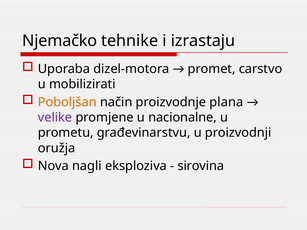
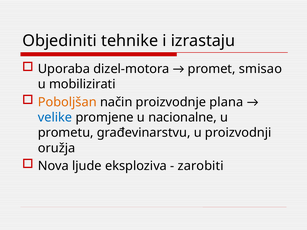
Njemačko: Njemačko -> Objediniti (60, 41)
carstvo: carstvo -> smisao (261, 69)
velike colour: purple -> blue (55, 118)
nagli: nagli -> ljude (87, 166)
sirovina: sirovina -> zarobiti (201, 166)
